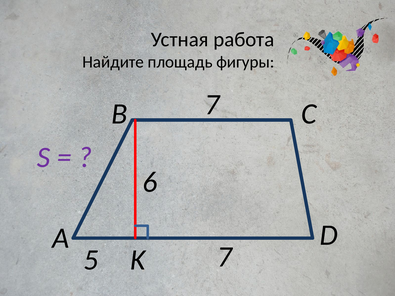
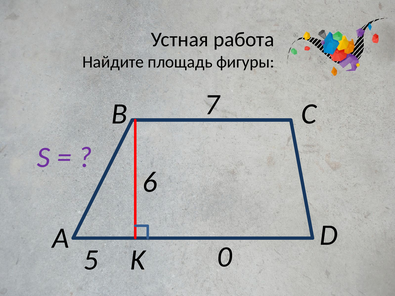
5 7: 7 -> 0 (225, 257)
